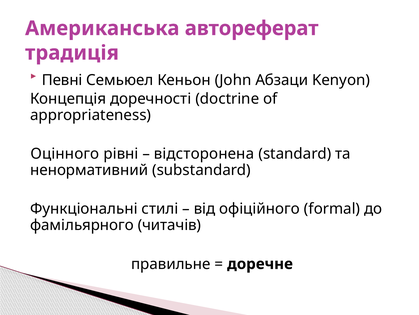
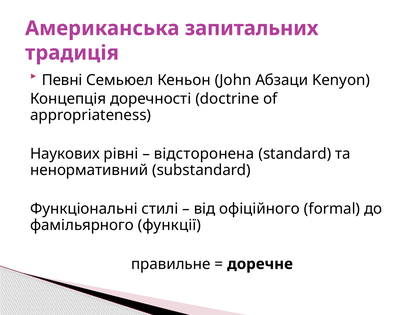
автореферат: автореферат -> запитальних (252, 28)
Оцінного: Оцінного -> Наукових (65, 153)
читачів: читачів -> функції (169, 225)
